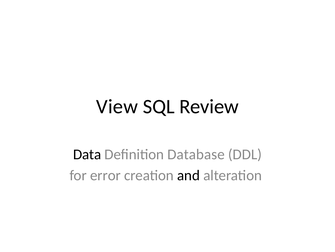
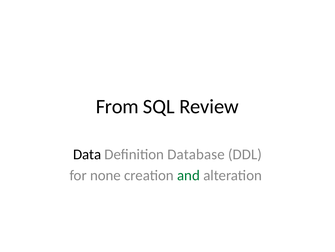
View: View -> From (117, 106)
error: error -> none (105, 175)
and colour: black -> green (188, 175)
